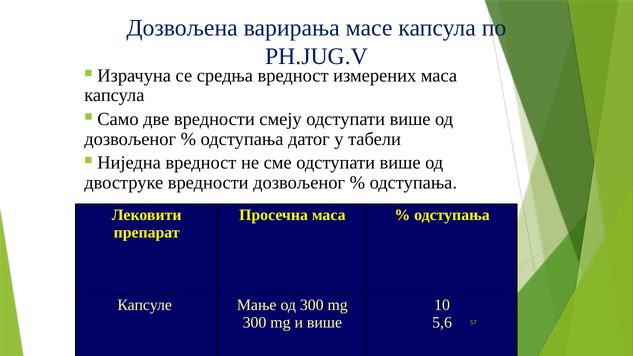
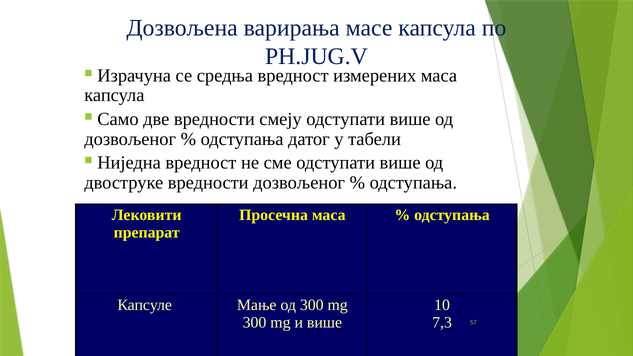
5,6: 5,6 -> 7,3 (442, 322)
